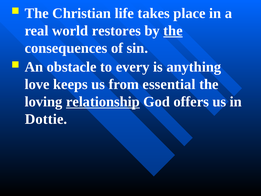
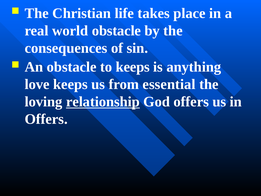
world restores: restores -> obstacle (116, 31)
the underline: present -> none (173, 31)
to every: every -> keeps (133, 67)
Dottie: Dottie -> Offers (46, 119)
